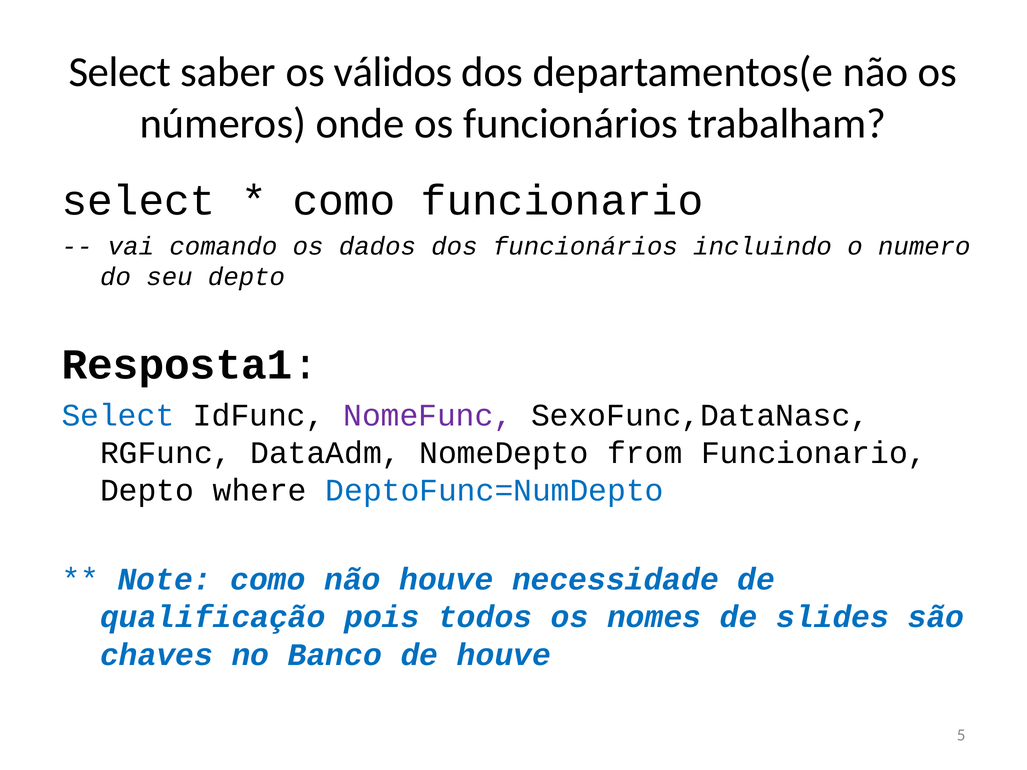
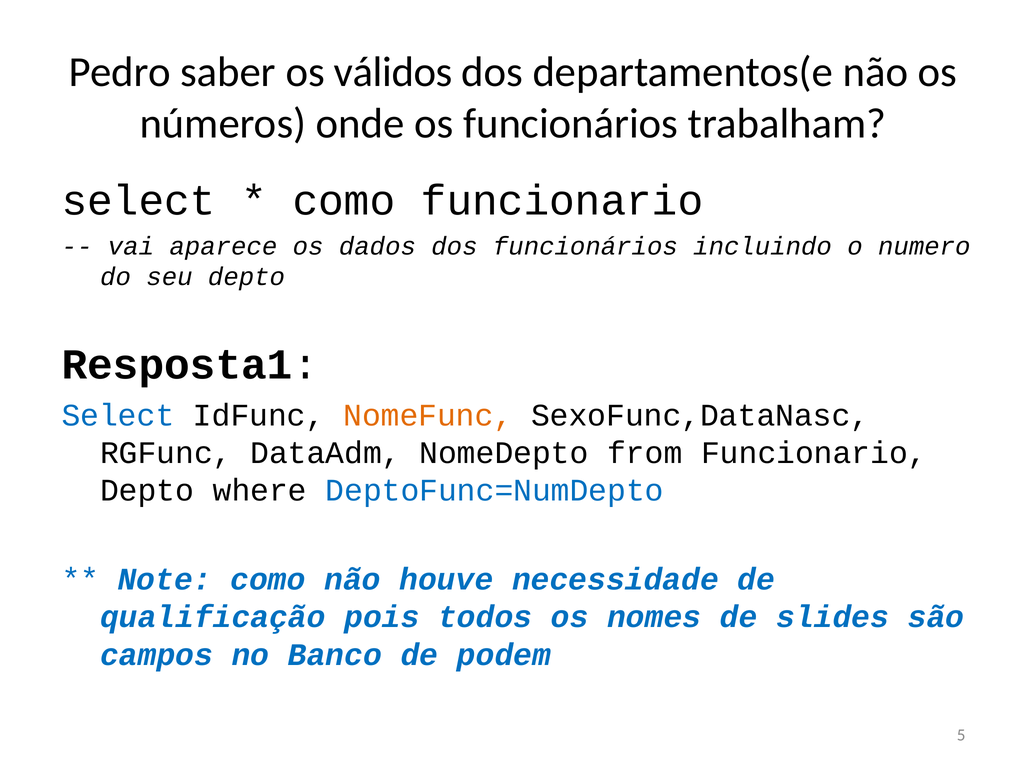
Select: Select -> Pedro (120, 72)
comando: comando -> aparece (223, 246)
NomeFunc colour: purple -> orange (428, 415)
chaves: chaves -> campos (157, 655)
de houve: houve -> podem (504, 655)
